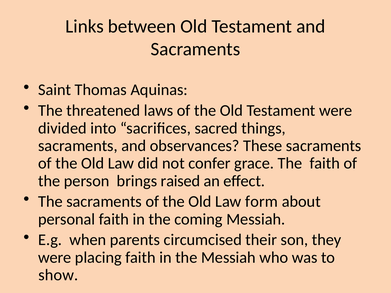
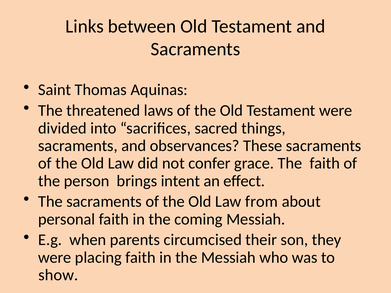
raised: raised -> intent (180, 181)
form: form -> from (262, 202)
